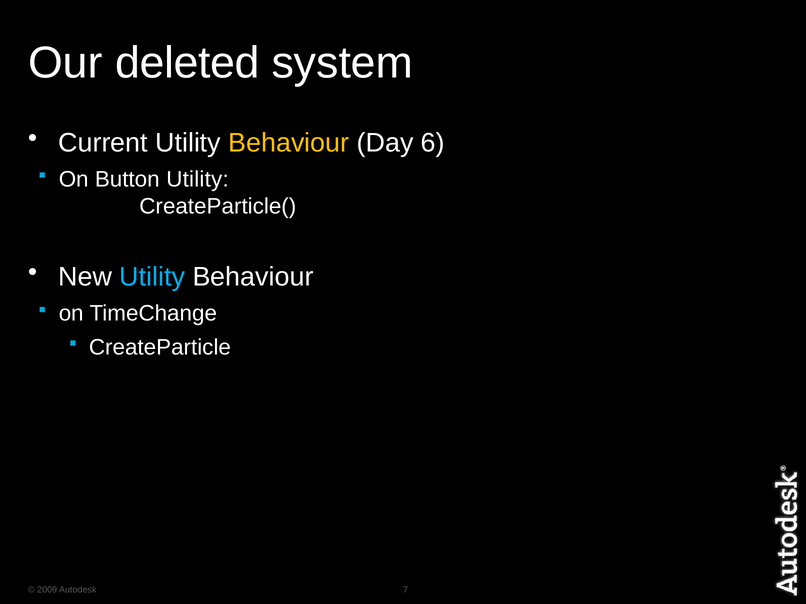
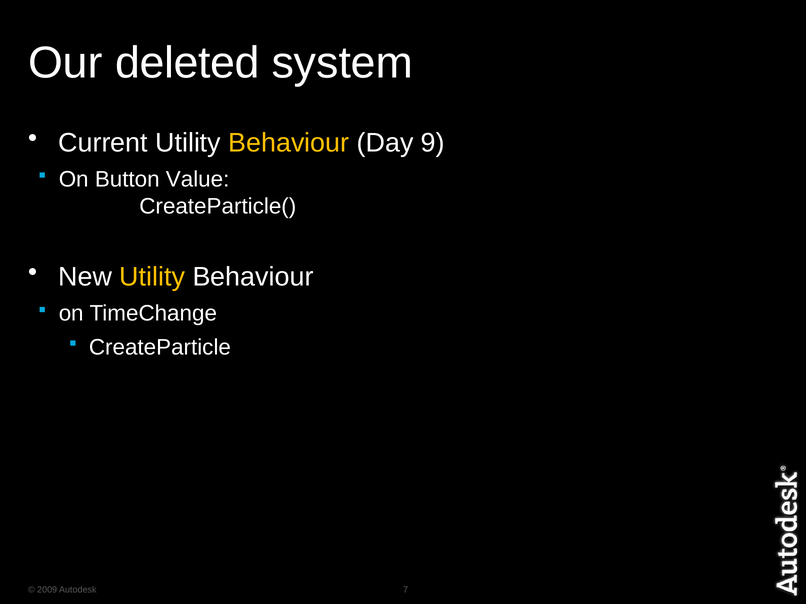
6: 6 -> 9 (433, 143)
Button Utility: Utility -> Value (198, 179)
Utility colour: light blue -> yellow (152, 277)
